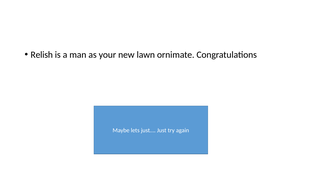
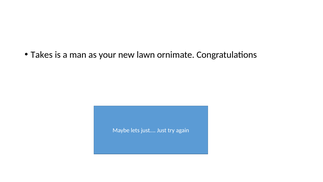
Relish: Relish -> Takes (42, 55)
